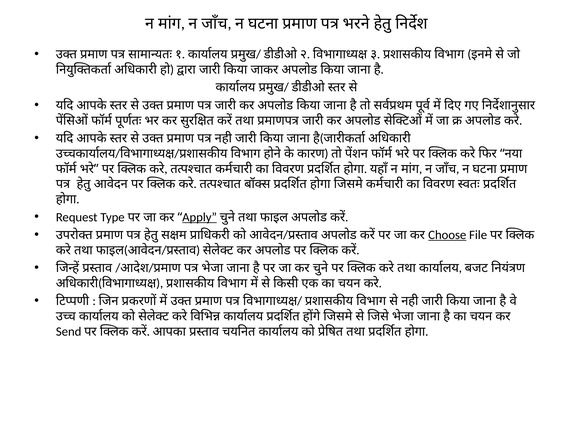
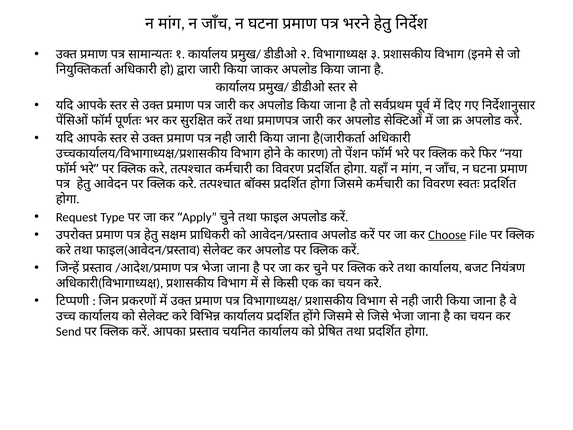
Apply underline: present -> none (200, 217)
